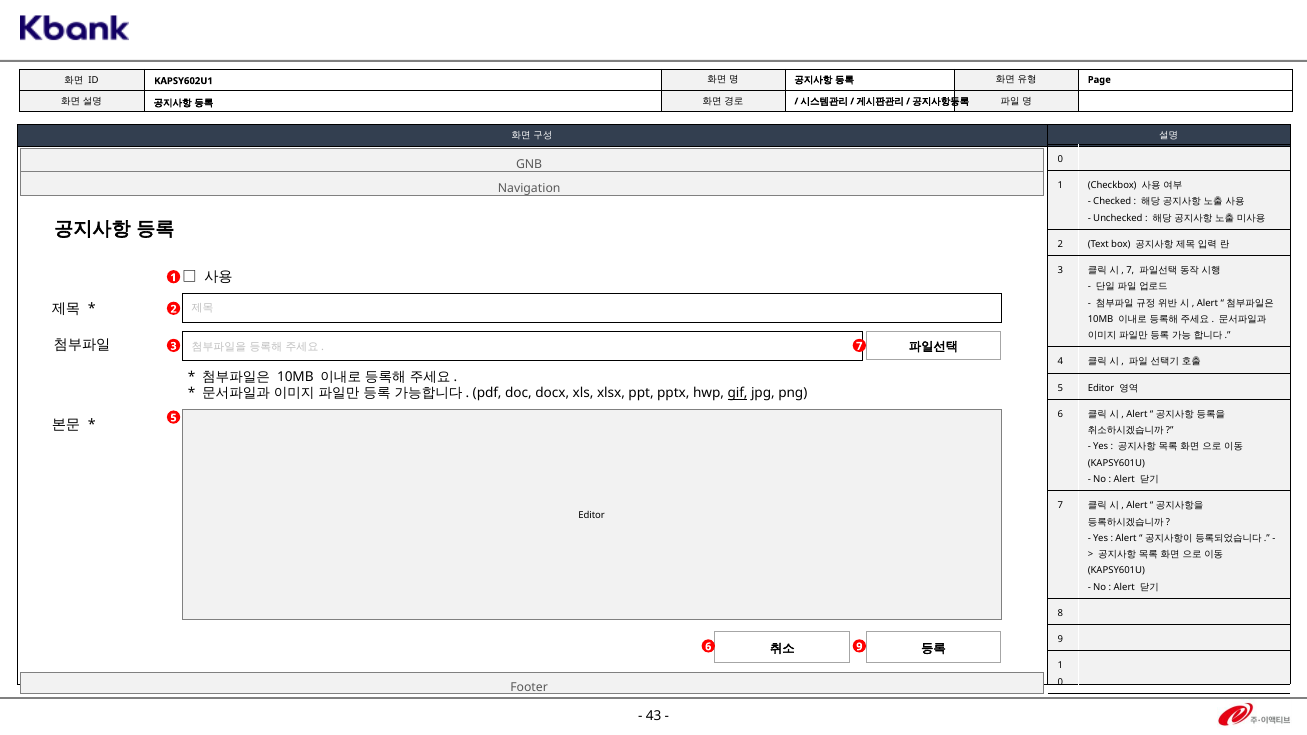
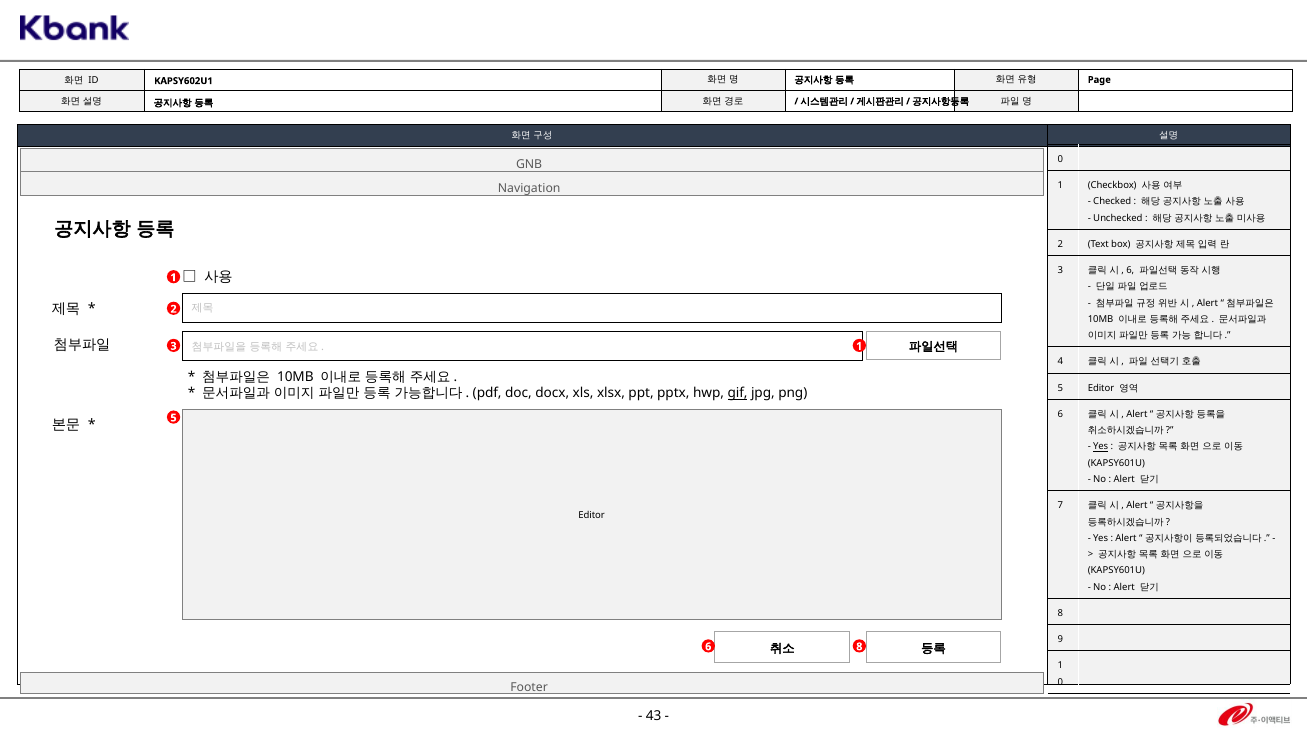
7: 7 -> 6 (1130, 270)
3 7: 7 -> 1 (859, 346)
Yes underline: none -> present (1101, 447)
6 9: 9 -> 8 (859, 647)
